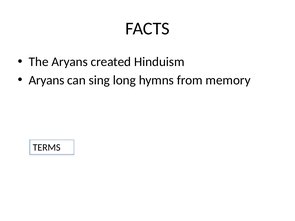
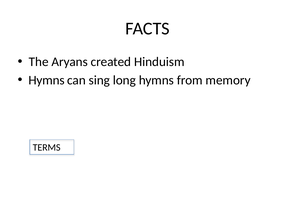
Aryans: Aryans -> Hymns (47, 80)
